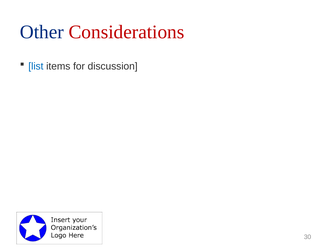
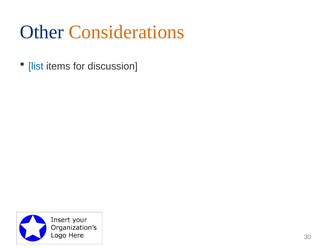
Considerations colour: red -> orange (126, 32)
